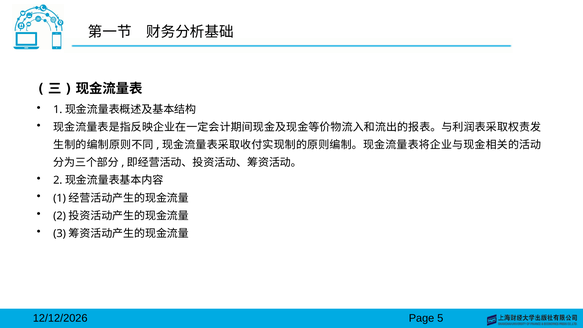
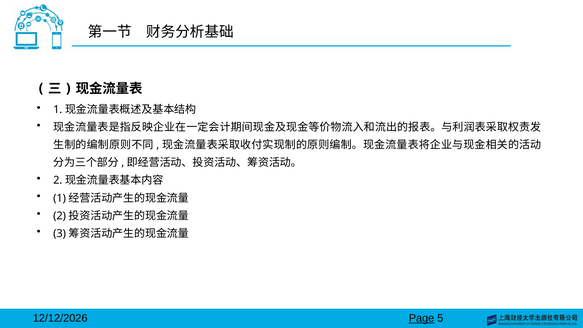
Page underline: none -> present (421, 318)
